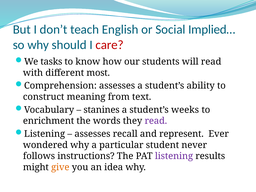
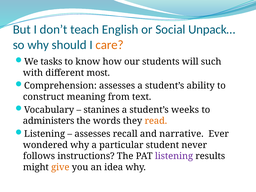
Implied…: Implied… -> Unpack… (212, 30)
care colour: red -> orange (110, 45)
will read: read -> such (211, 62)
enrichment: enrichment -> administers (49, 121)
read colour: purple -> orange (156, 121)
represent: represent -> narrative (181, 134)
